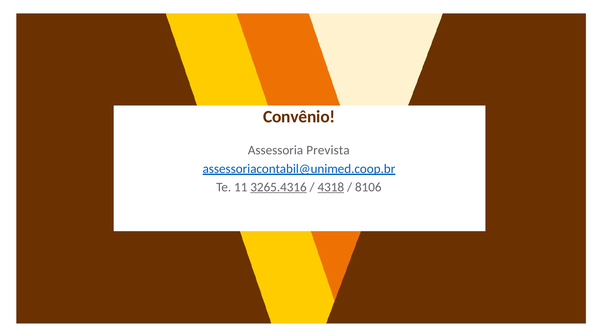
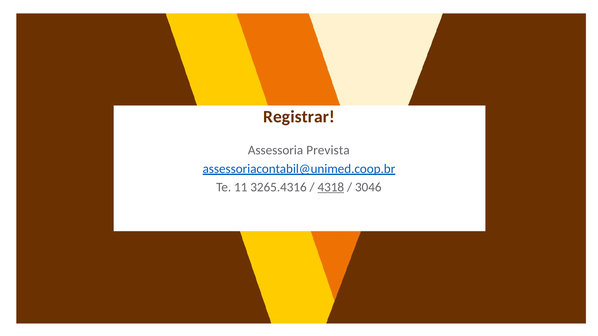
Convênio: Convênio -> Registrar (299, 117)
3265.4316 underline: present -> none (278, 187)
8106: 8106 -> 3046 (368, 187)
